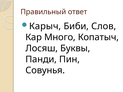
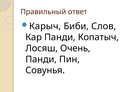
Кар Много: Много -> Панди (60, 37)
Буквы: Буквы -> Очень (75, 48)
